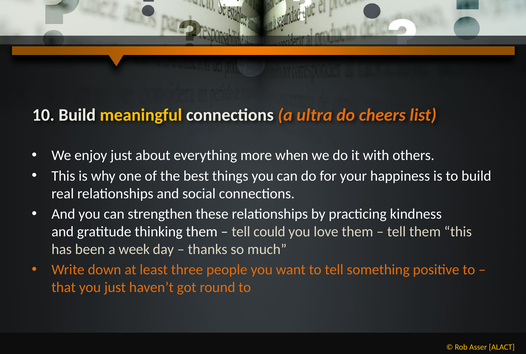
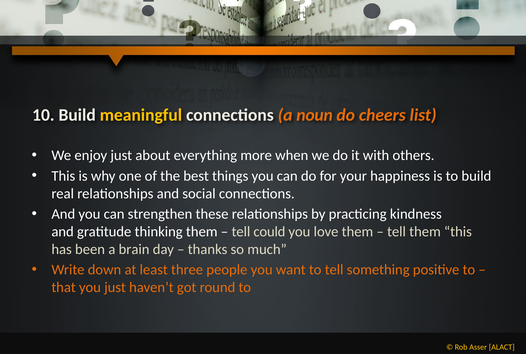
ultra: ultra -> noun (315, 115)
week: week -> brain (134, 249)
